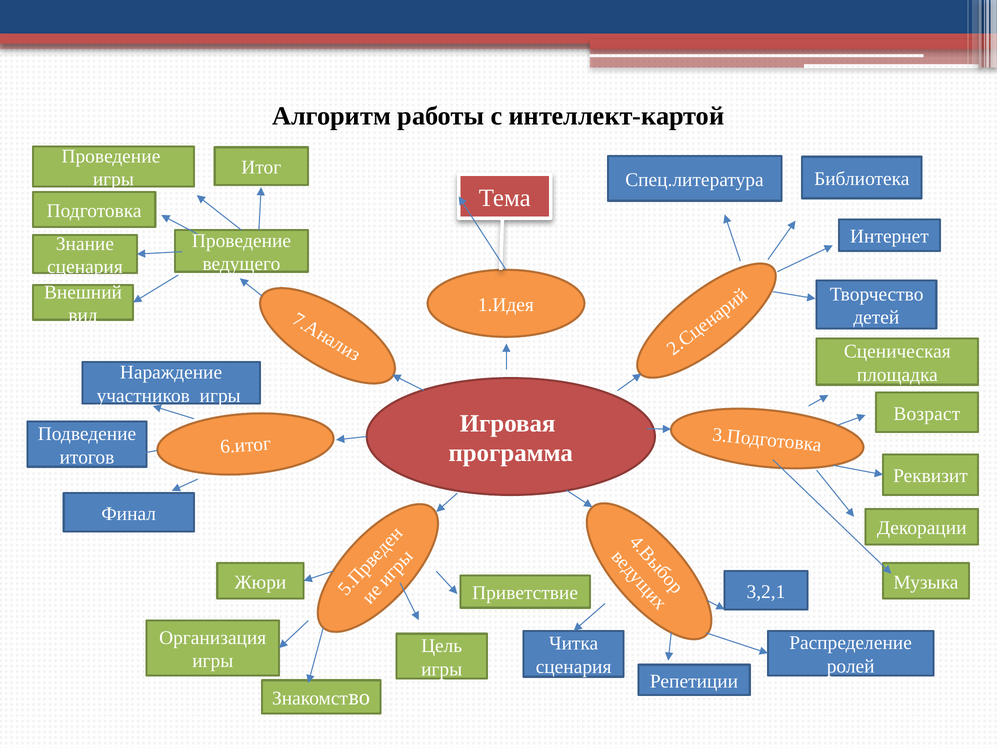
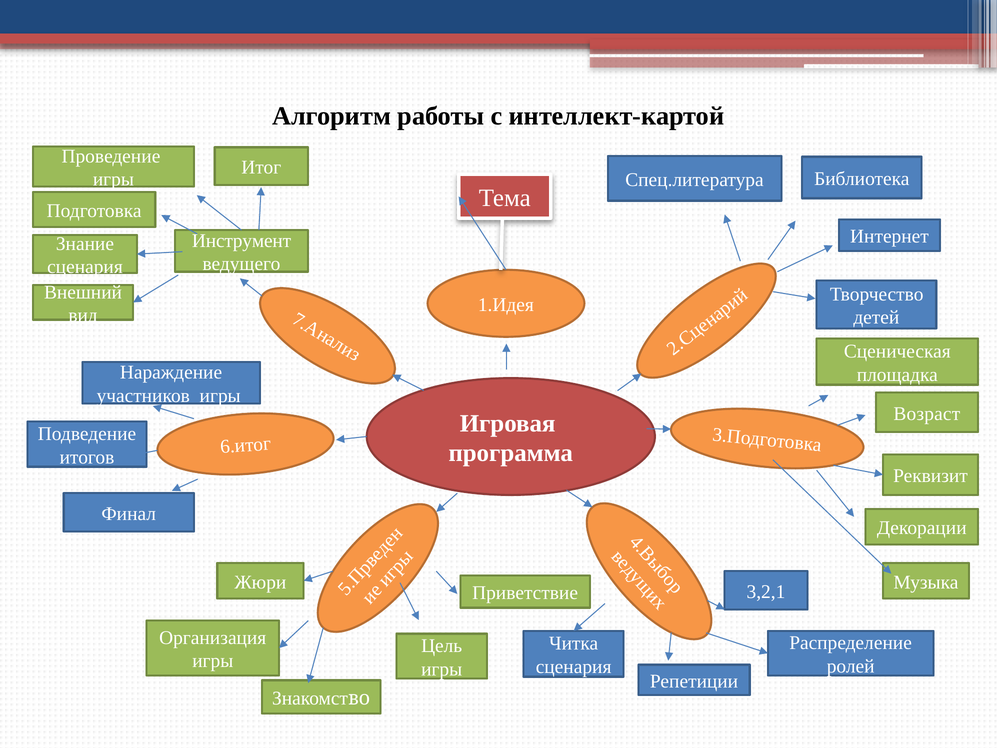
Проведение: Проведение -> Инструмент (242, 241)
